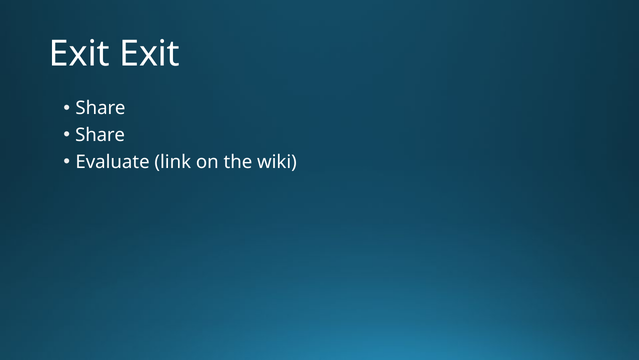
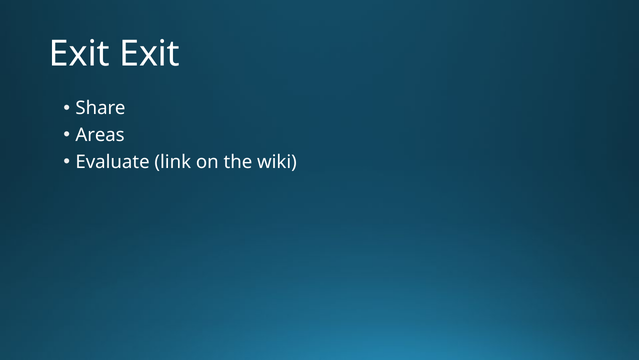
Share: Share -> Areas (100, 135)
